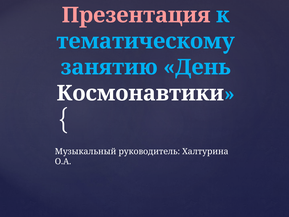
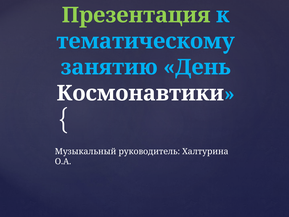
Презентация colour: pink -> light green (136, 15)
